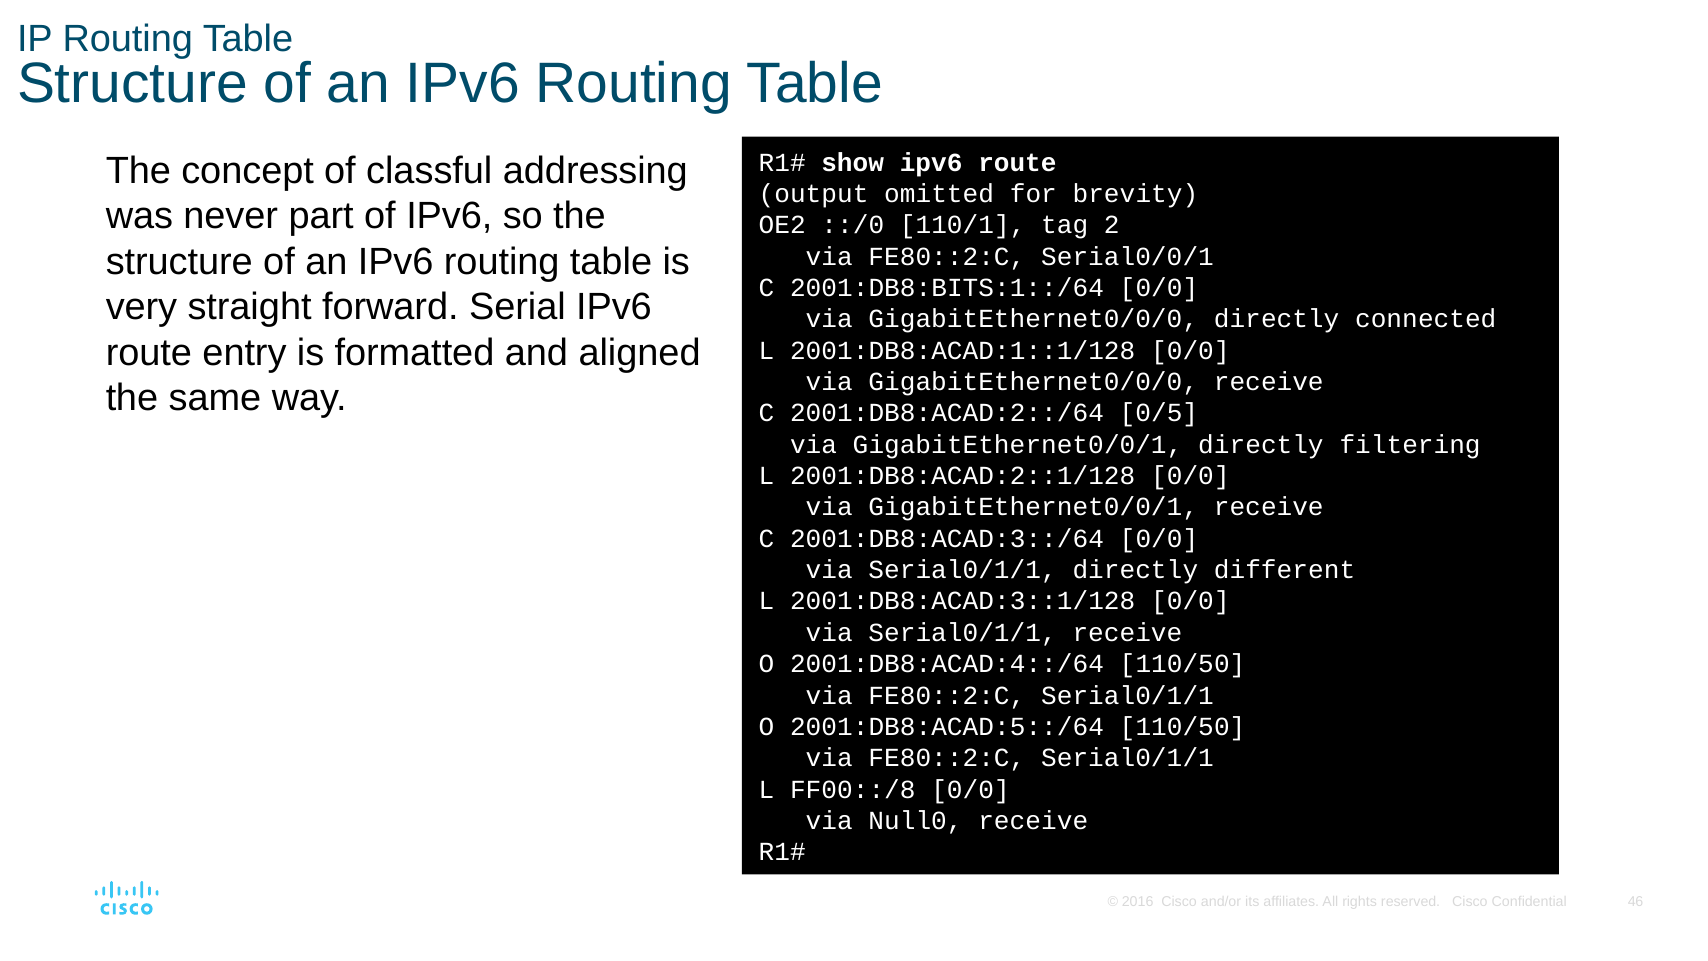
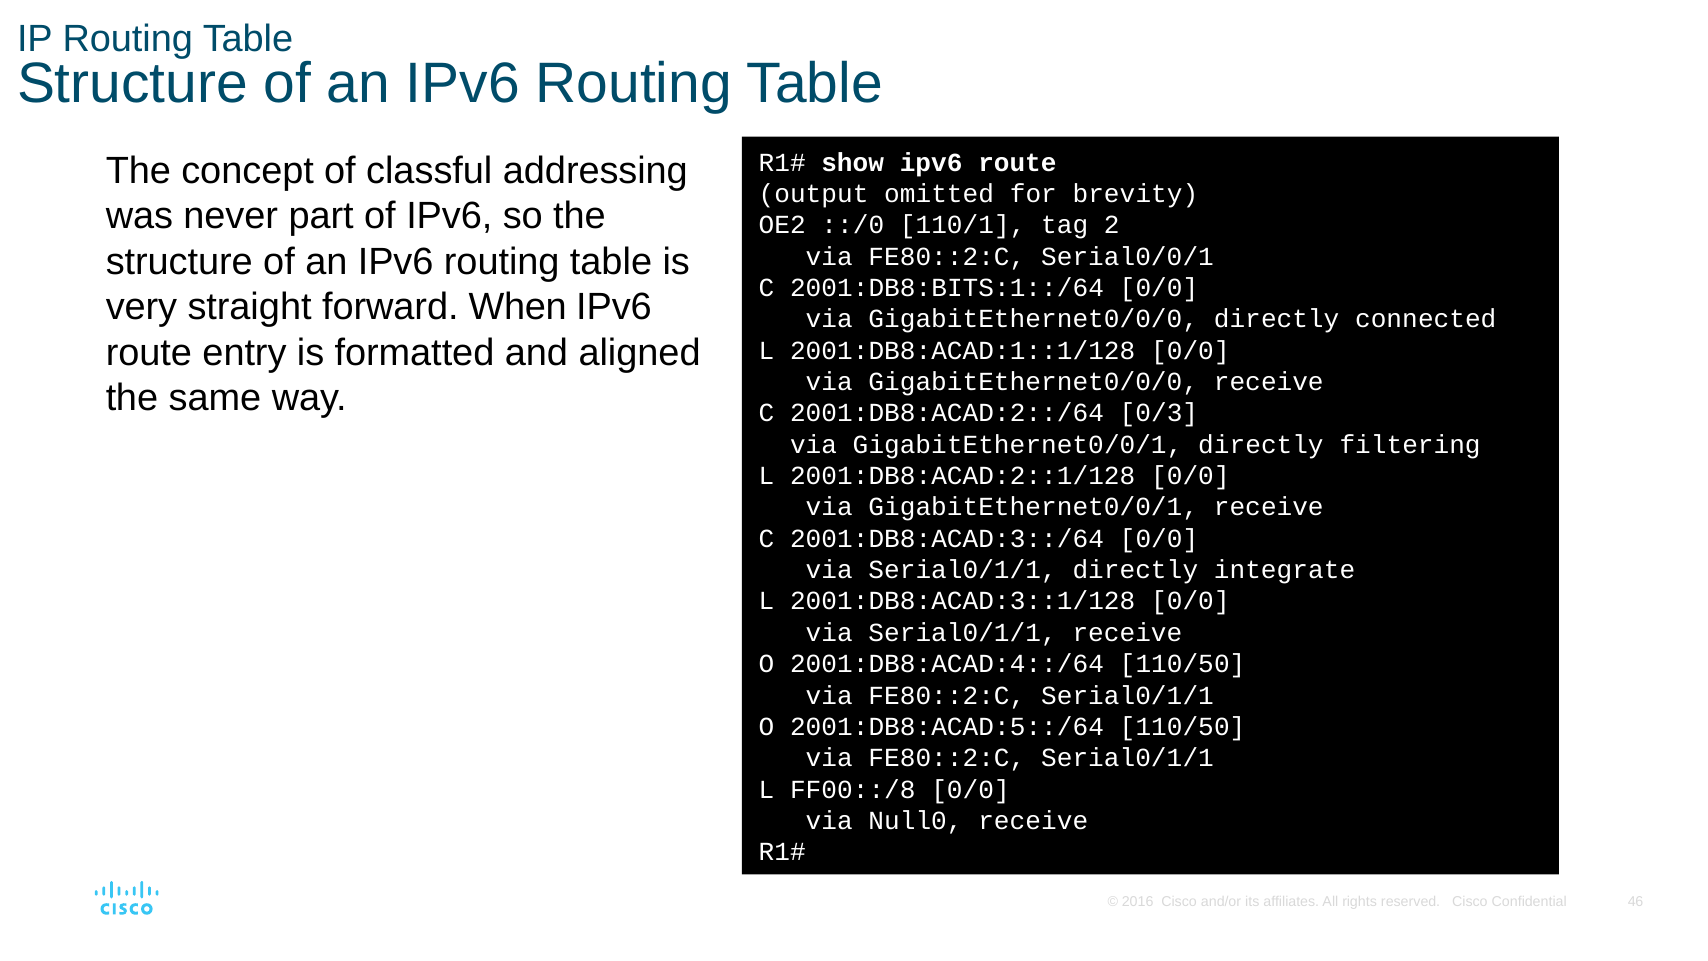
Serial: Serial -> When (518, 307)
0/5: 0/5 -> 0/3 (1159, 413)
different: different -> integrate (1285, 570)
